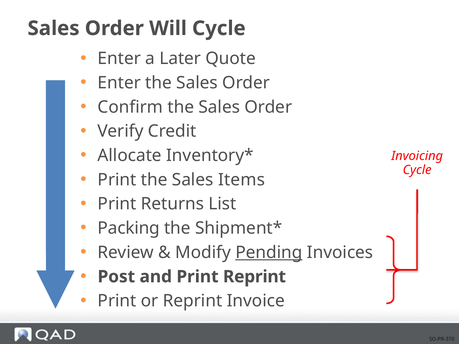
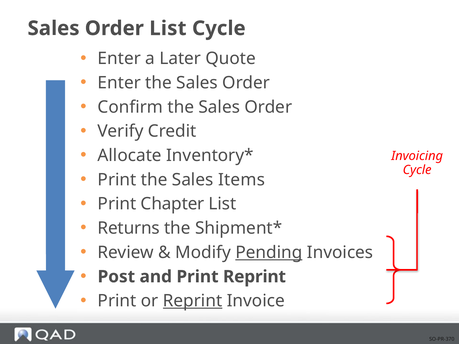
Order Will: Will -> List (168, 28)
Returns: Returns -> Chapter (173, 204)
Packing: Packing -> Returns (129, 228)
Reprint underline: none -> present (193, 301)
